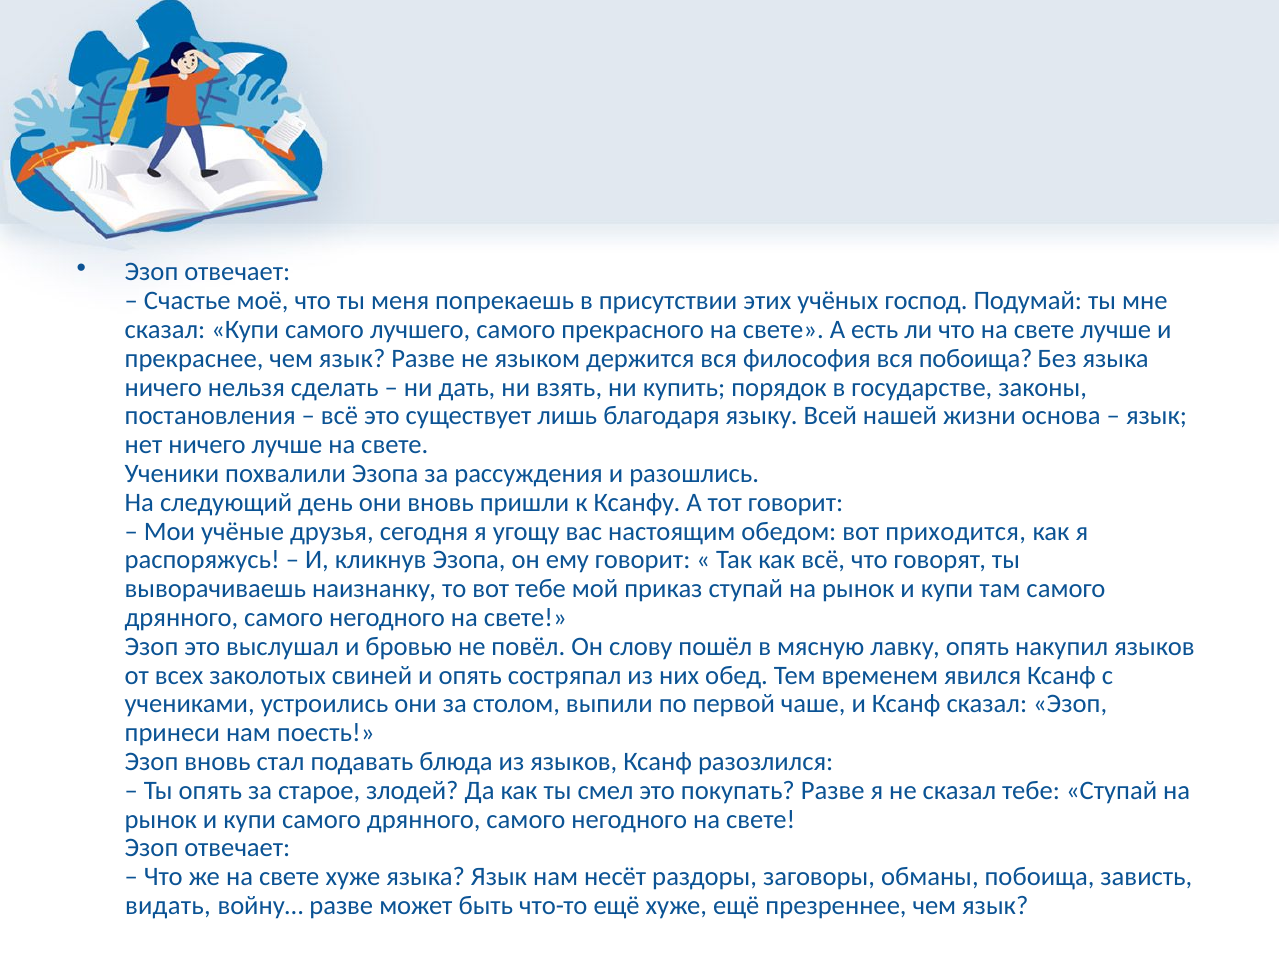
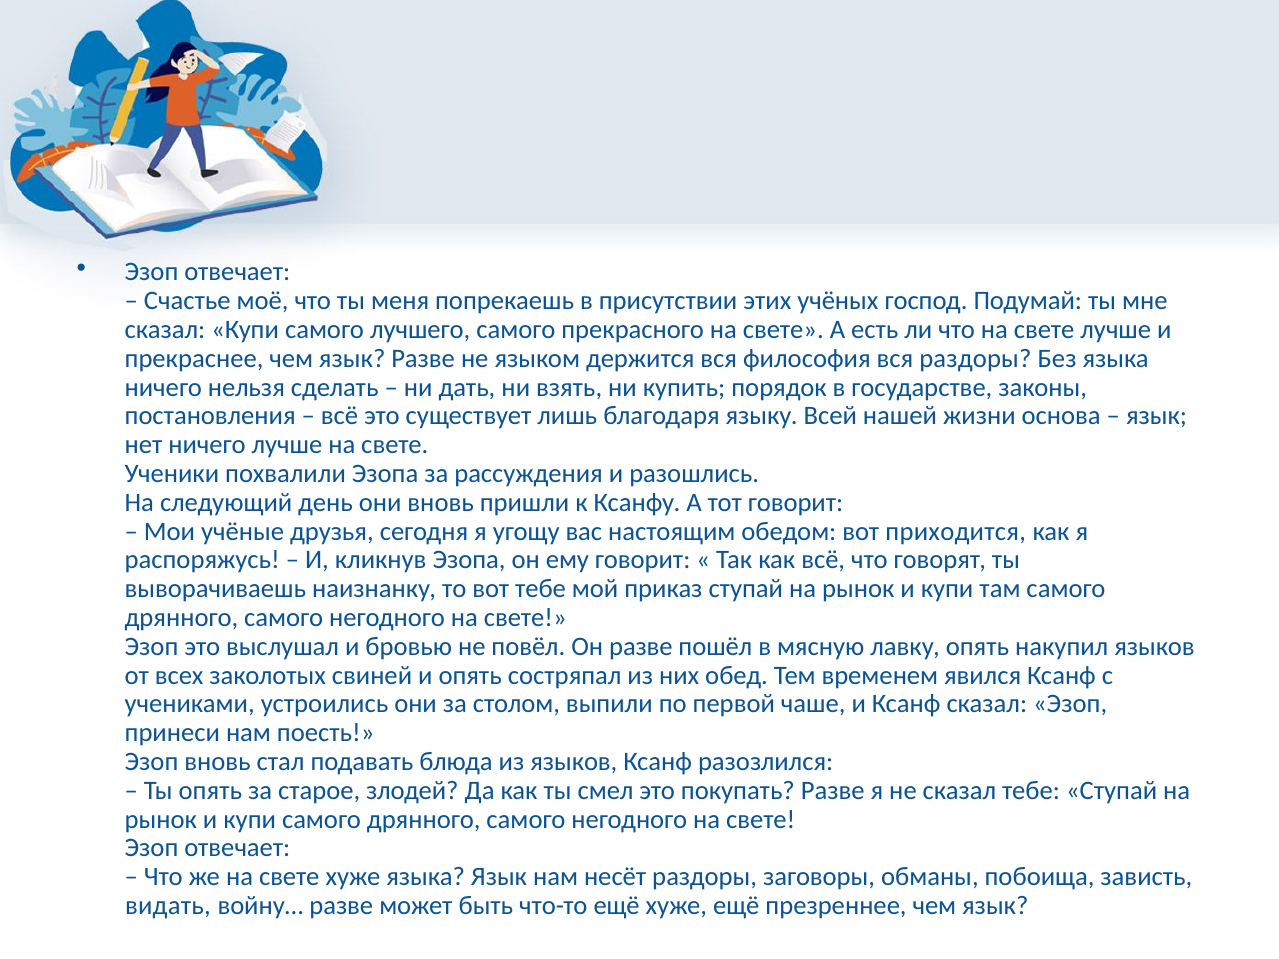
вся побоища: побоища -> раздоры (975, 359)
Он слову: слову -> разве (641, 647)
